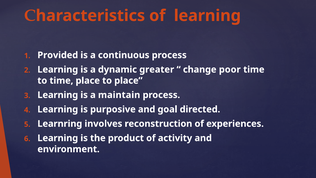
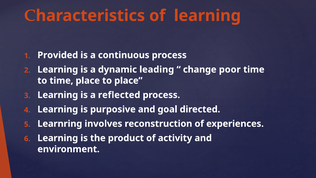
greater: greater -> leading (157, 69)
maintain: maintain -> reflected (119, 95)
